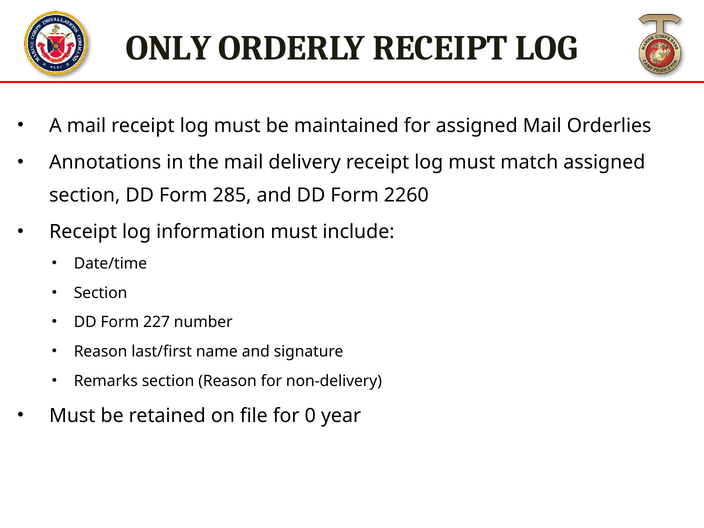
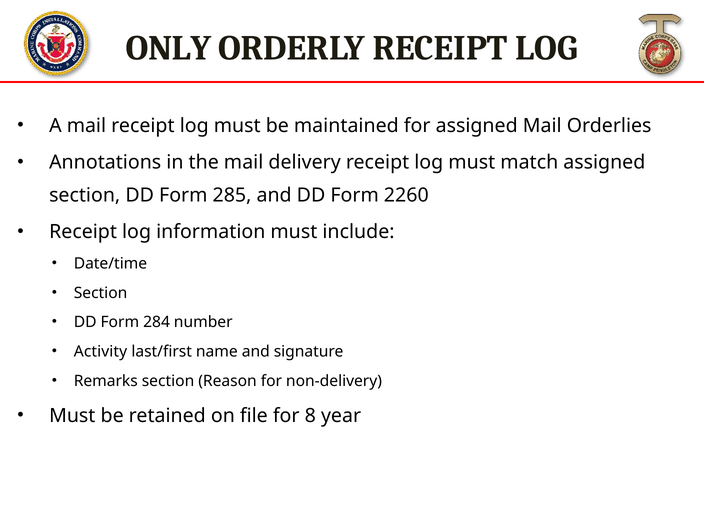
227: 227 -> 284 (157, 322)
Reason: Reason -> Activity (101, 352)
0: 0 -> 8 (310, 416)
